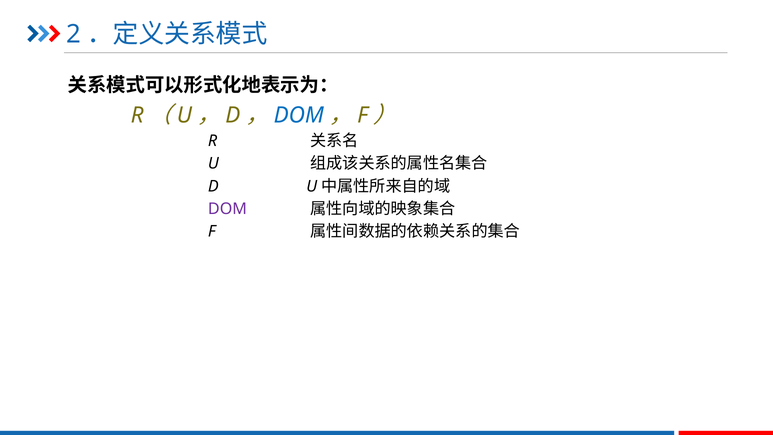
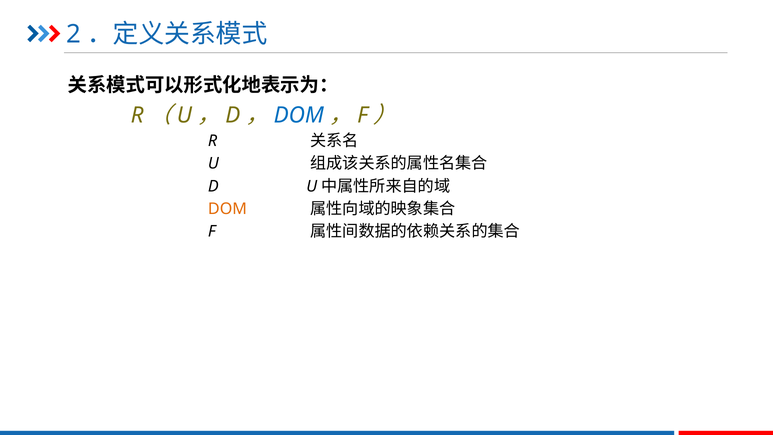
DOM colour: purple -> orange (227, 209)
